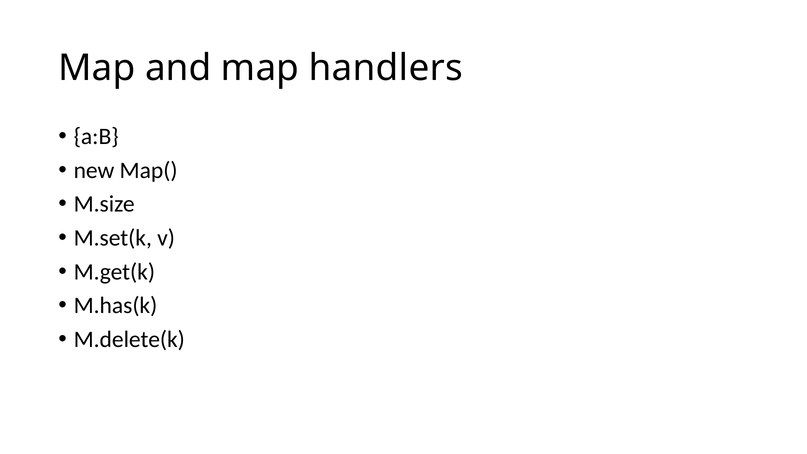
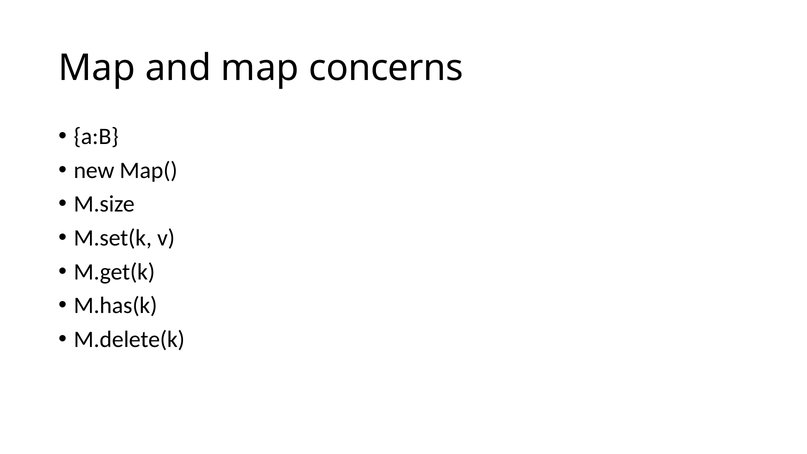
handlers: handlers -> concerns (386, 68)
